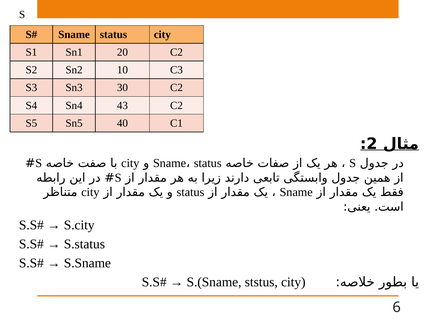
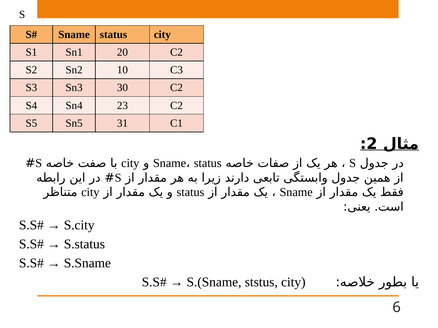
43: 43 -> 23 (122, 106)
40: 40 -> 31 (122, 123)
